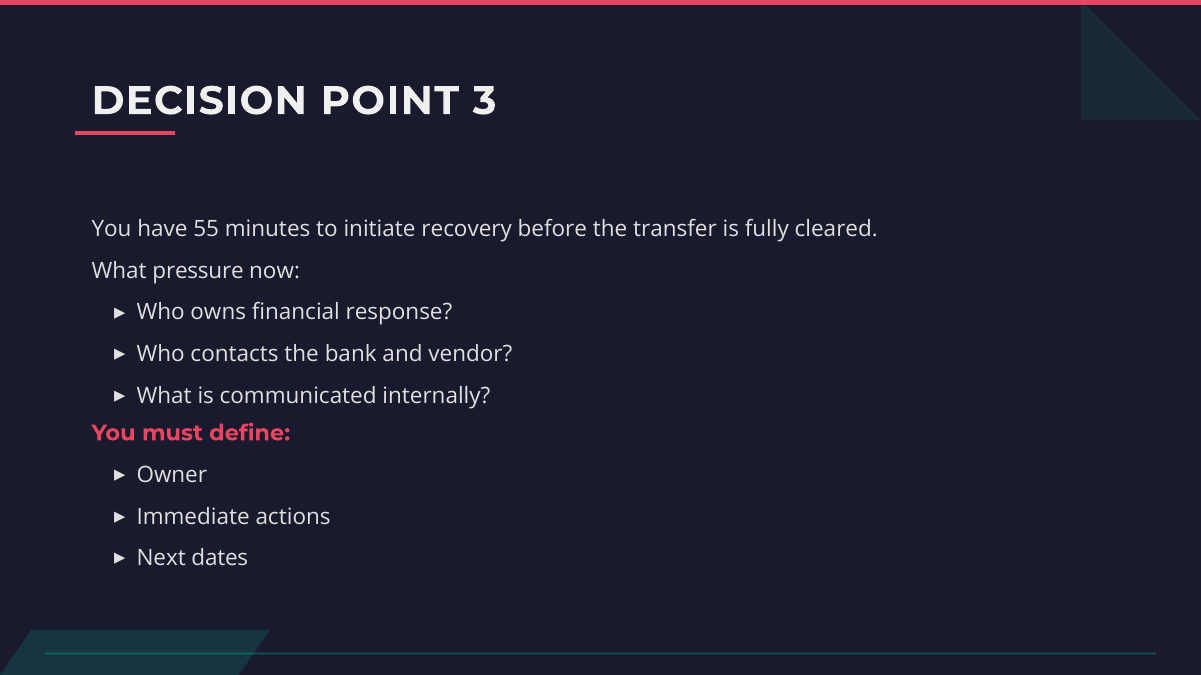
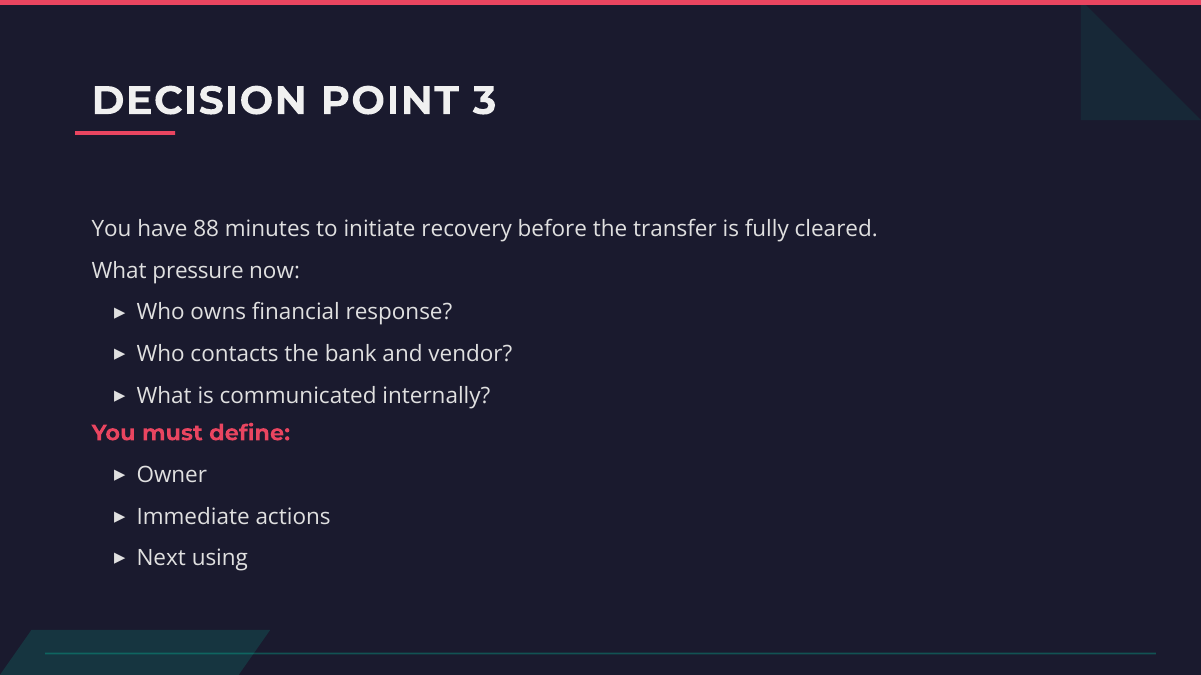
55: 55 -> 88 (206, 229)
dates: dates -> using (220, 559)
